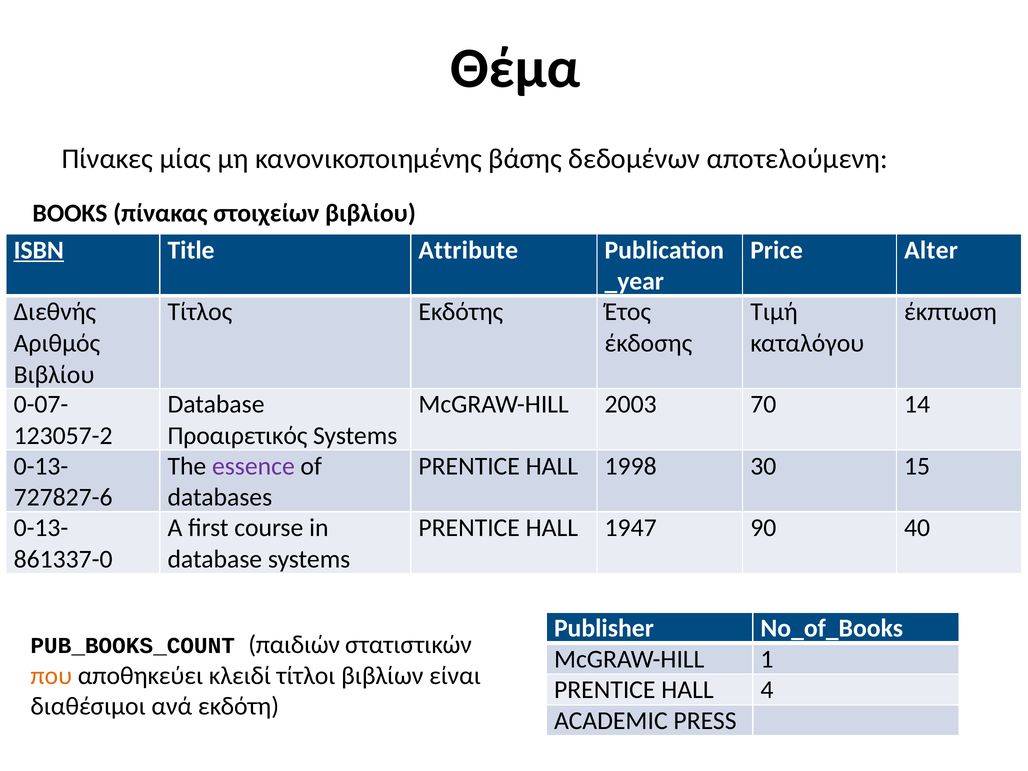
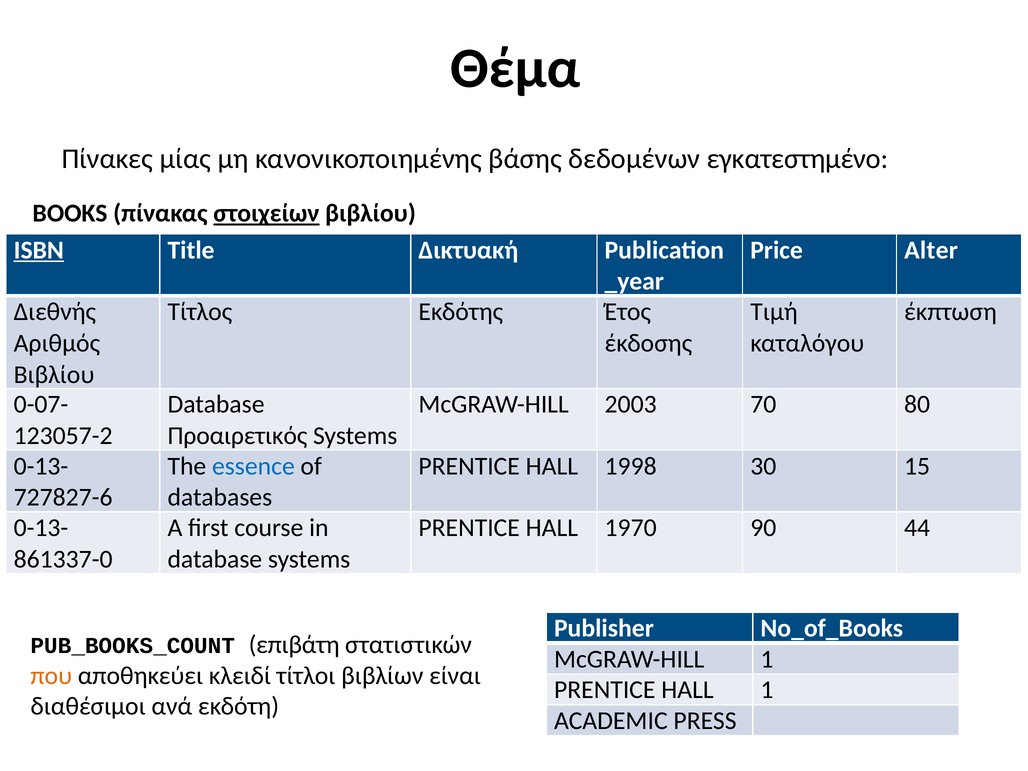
αποτελούμενη: αποτελούμενη -> εγκατεστημένο (798, 159)
στοιχείων underline: none -> present (266, 213)
Attribute: Attribute -> Δικτυακή (468, 250)
14: 14 -> 80 (917, 404)
essence colour: purple -> blue (253, 466)
1947: 1947 -> 1970 (631, 528)
40: 40 -> 44 (917, 528)
παιδιών: παιδιών -> επιβάτη (294, 645)
HALL 4: 4 -> 1 (767, 690)
